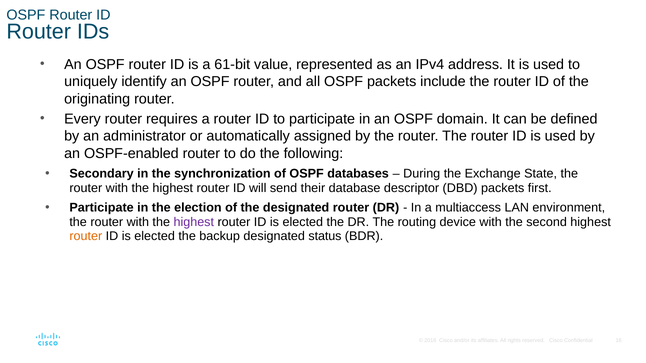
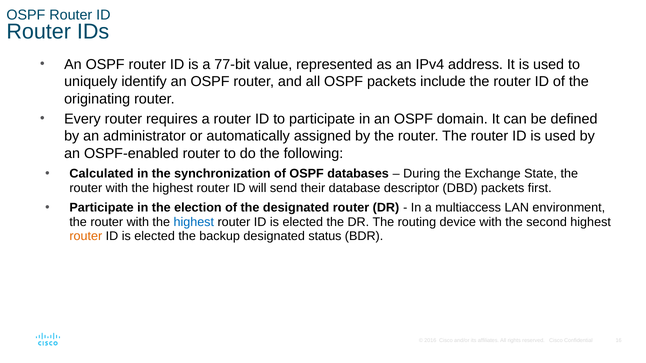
61-bit: 61-bit -> 77-bit (232, 65)
Secondary: Secondary -> Calculated (102, 174)
highest colour: purple -> blue (194, 222)
